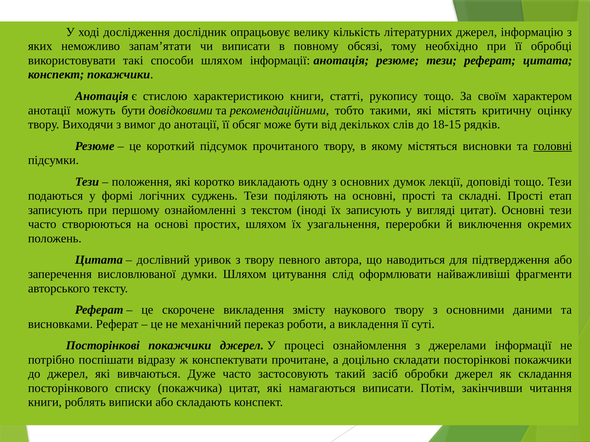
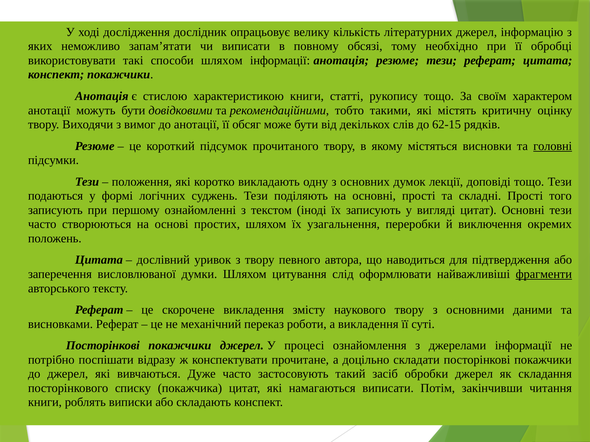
18-15: 18-15 -> 62-15 (447, 125)
етап: етап -> того (560, 196)
фрагменти underline: none -> present (544, 274)
